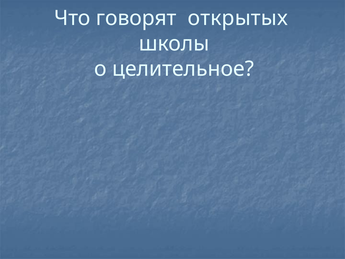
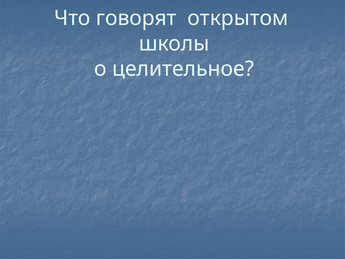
открытых: открытых -> открытом (238, 18)
